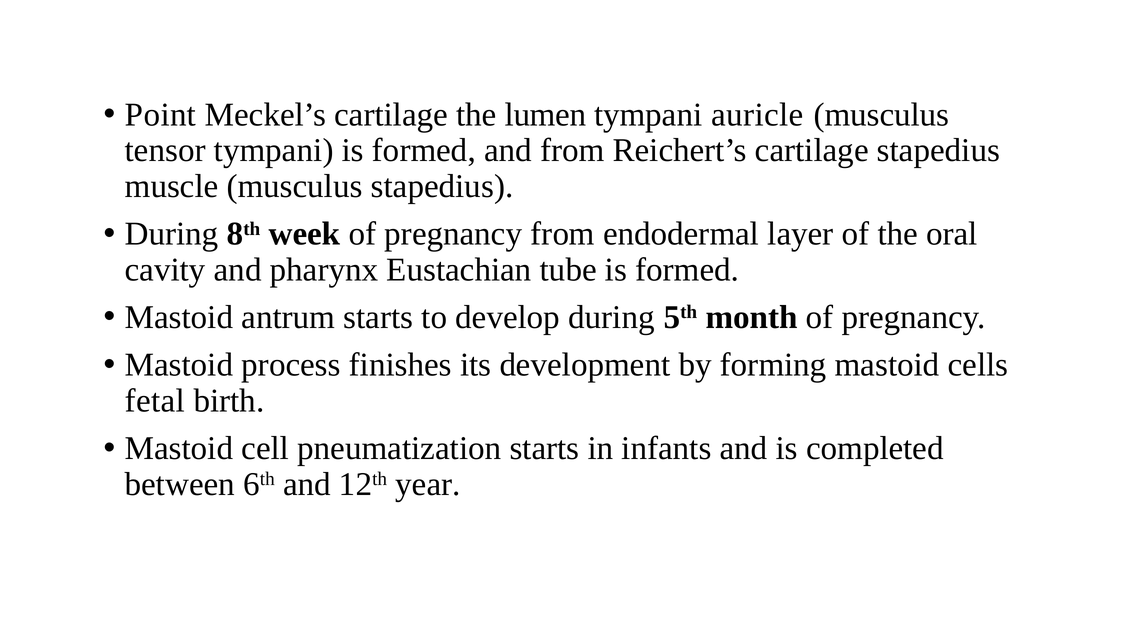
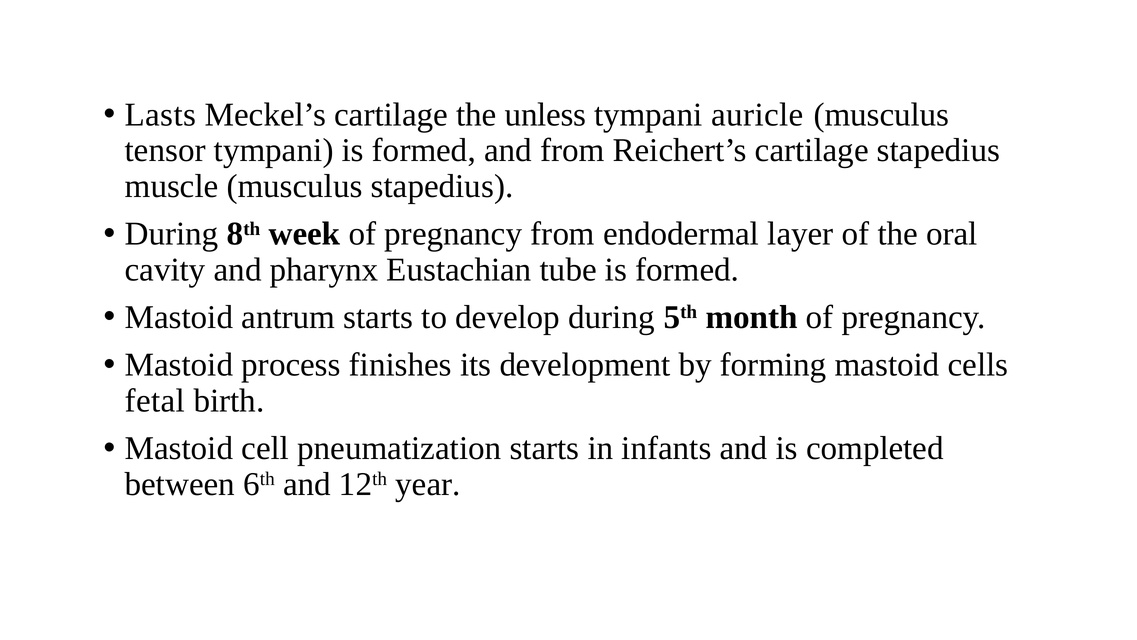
Point: Point -> Lasts (160, 115)
lumen: lumen -> unless (546, 115)
